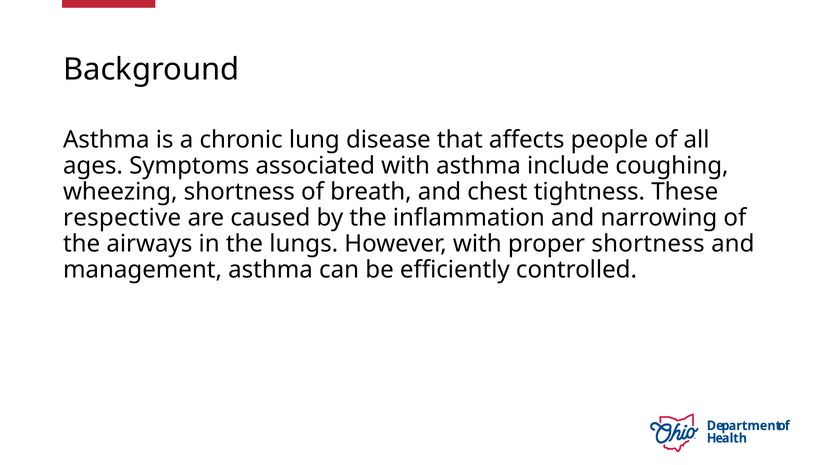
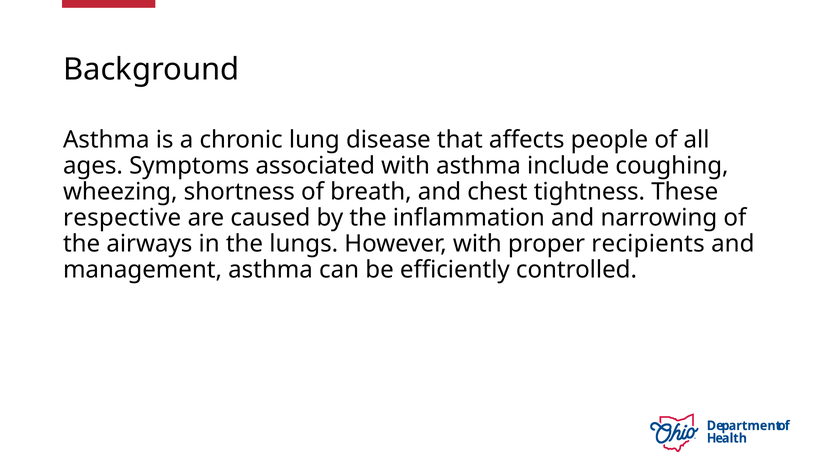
proper shortness: shortness -> recipients (648, 244)
